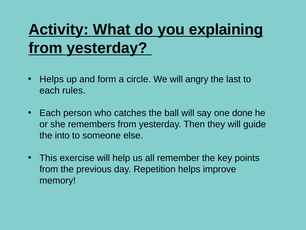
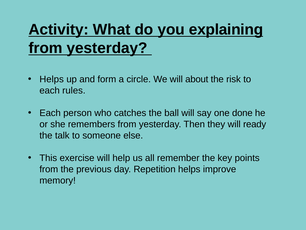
angry: angry -> about (197, 79)
last: last -> risk (234, 79)
guide: guide -> ready (255, 124)
into: into -> talk (62, 135)
